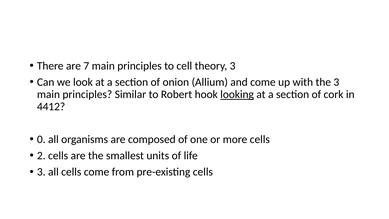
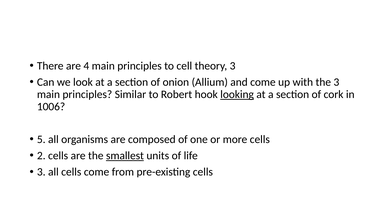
7: 7 -> 4 (86, 66)
4412: 4412 -> 1006 (51, 107)
0: 0 -> 5 (41, 139)
smallest underline: none -> present (125, 156)
